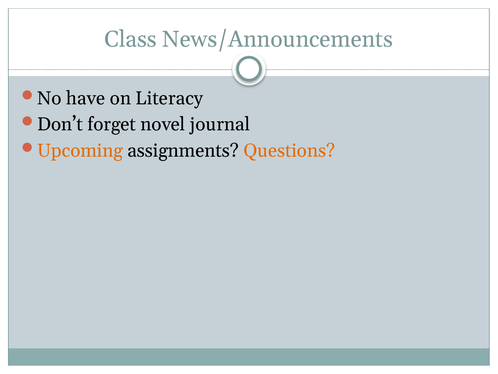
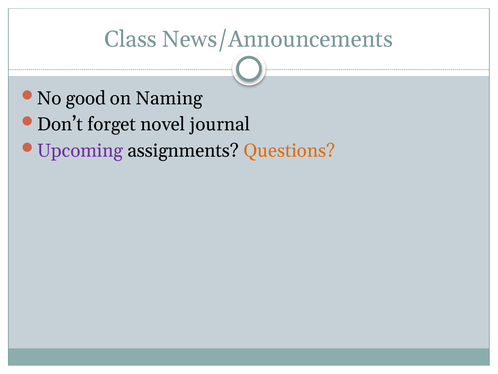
have: have -> good (86, 98)
Literacy: Literacy -> Naming (169, 98)
Upcoming colour: orange -> purple (80, 150)
